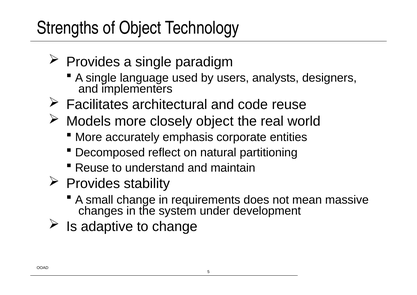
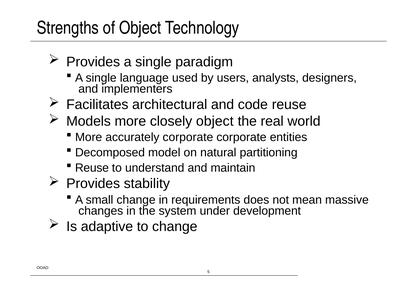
accurately emphasis: emphasis -> corporate (188, 137)
reflect: reflect -> model (164, 152)
